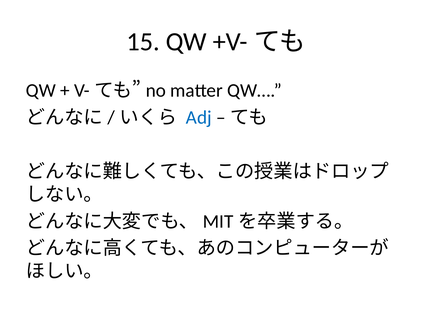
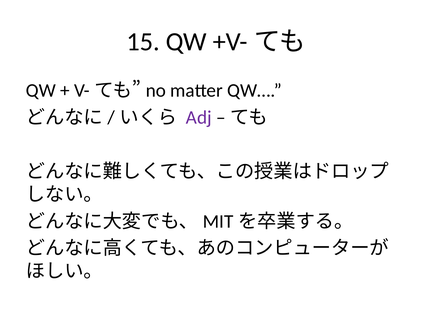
Adj colour: blue -> purple (199, 118)
